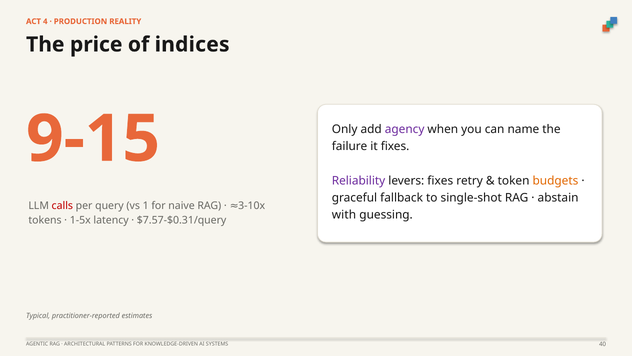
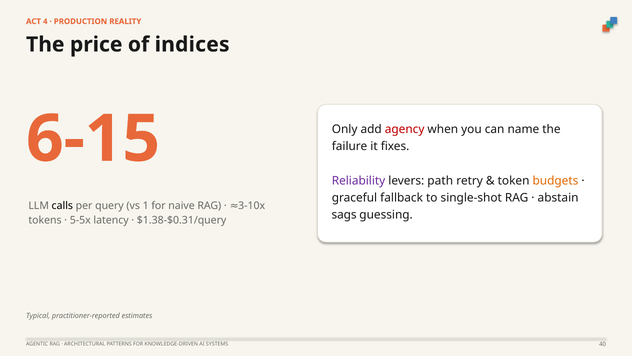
agency colour: purple -> red (405, 129)
9-15: 9-15 -> 6-15 (93, 139)
levers fixes: fixes -> path (440, 180)
calls colour: red -> black (62, 206)
with: with -> sags (344, 215)
1-5x: 1-5x -> 5-5x (80, 220)
$7.57-$0.31/query: $7.57-$0.31/query -> $1.38-$0.31/query (182, 220)
